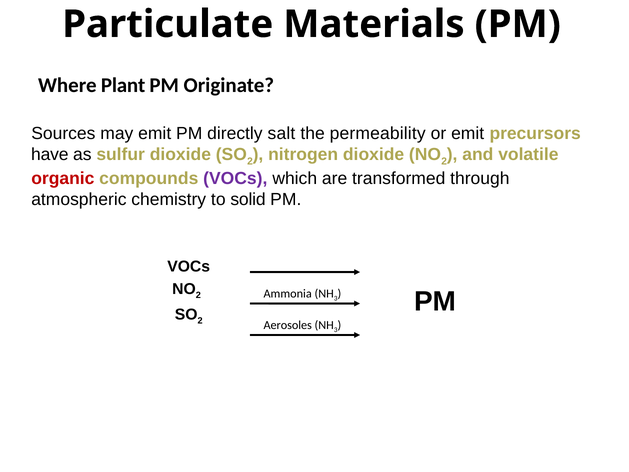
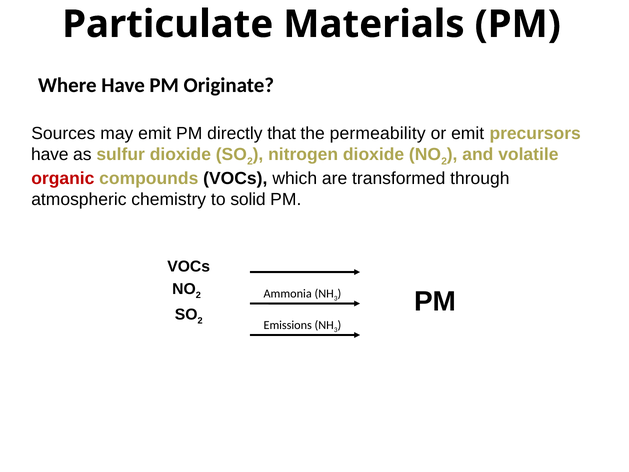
Where Plant: Plant -> Have (123, 85)
salt: salt -> that (282, 133)
VOCs colour: purple -> black (235, 178)
Aerosoles: Aerosoles -> Emissions (288, 325)
